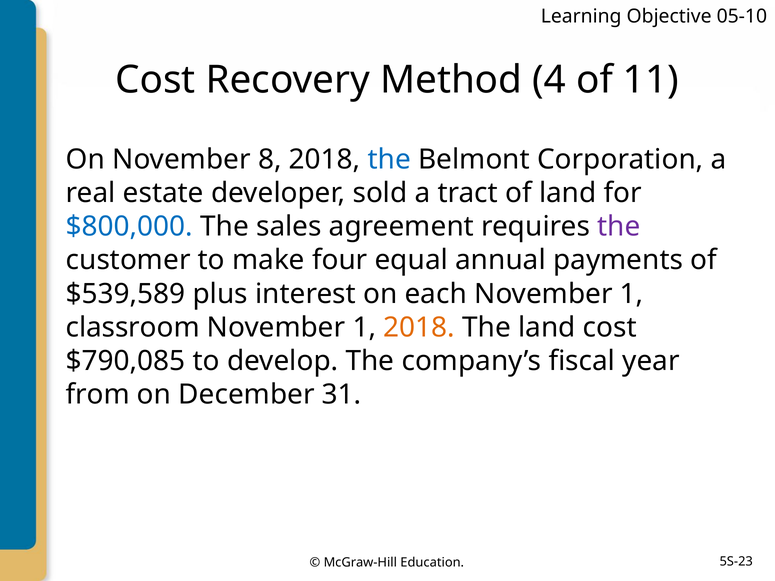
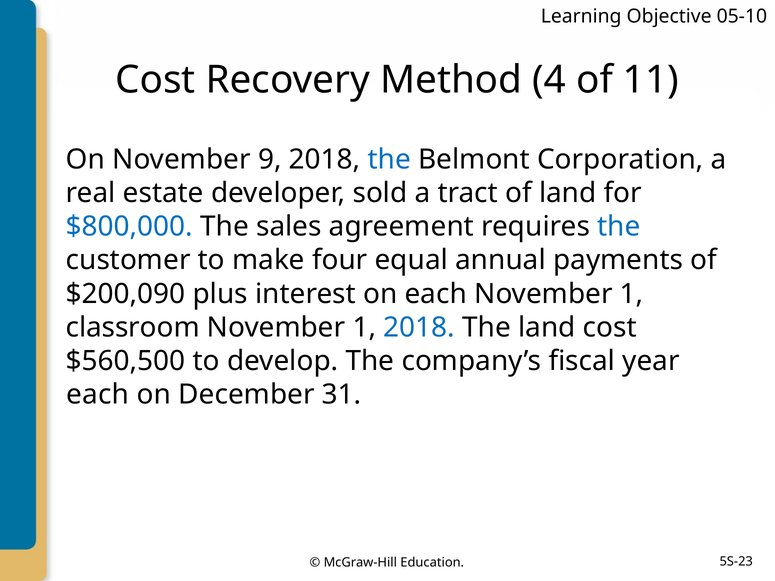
8: 8 -> 9 (270, 160)
the colour: purple -> blue (619, 227)
$539,589: $539,589 -> $200,090 (126, 294)
2018 colour: orange -> blue (419, 327)
$790,085: $790,085 -> $560,500 (126, 361)
from: from -> each (98, 395)
